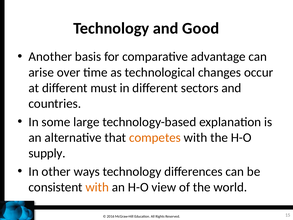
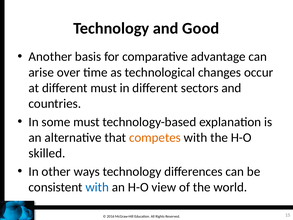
some large: large -> must (86, 122)
supply: supply -> skilled (47, 153)
with colour: orange -> blue (97, 187)
